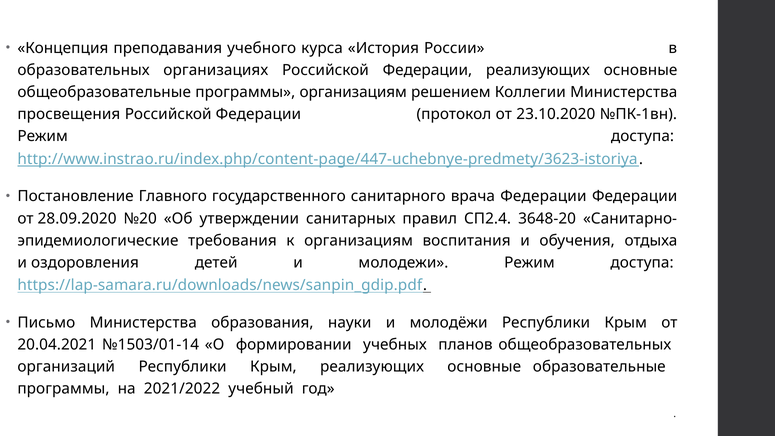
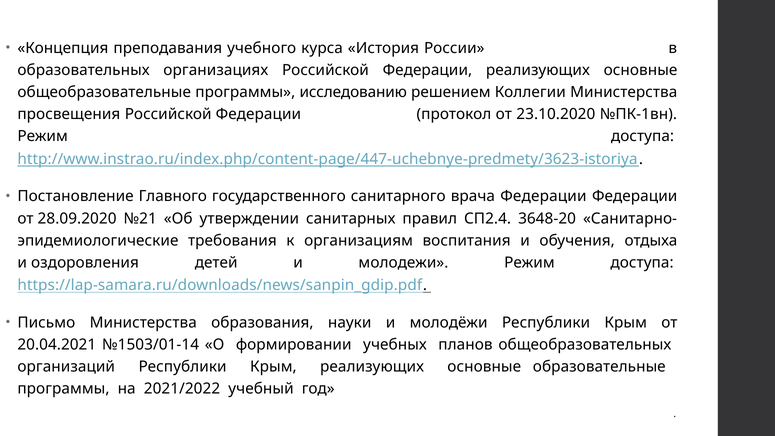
программы организациям: организациям -> исследованию (353, 92)
№20: №20 -> №21 (140, 218)
